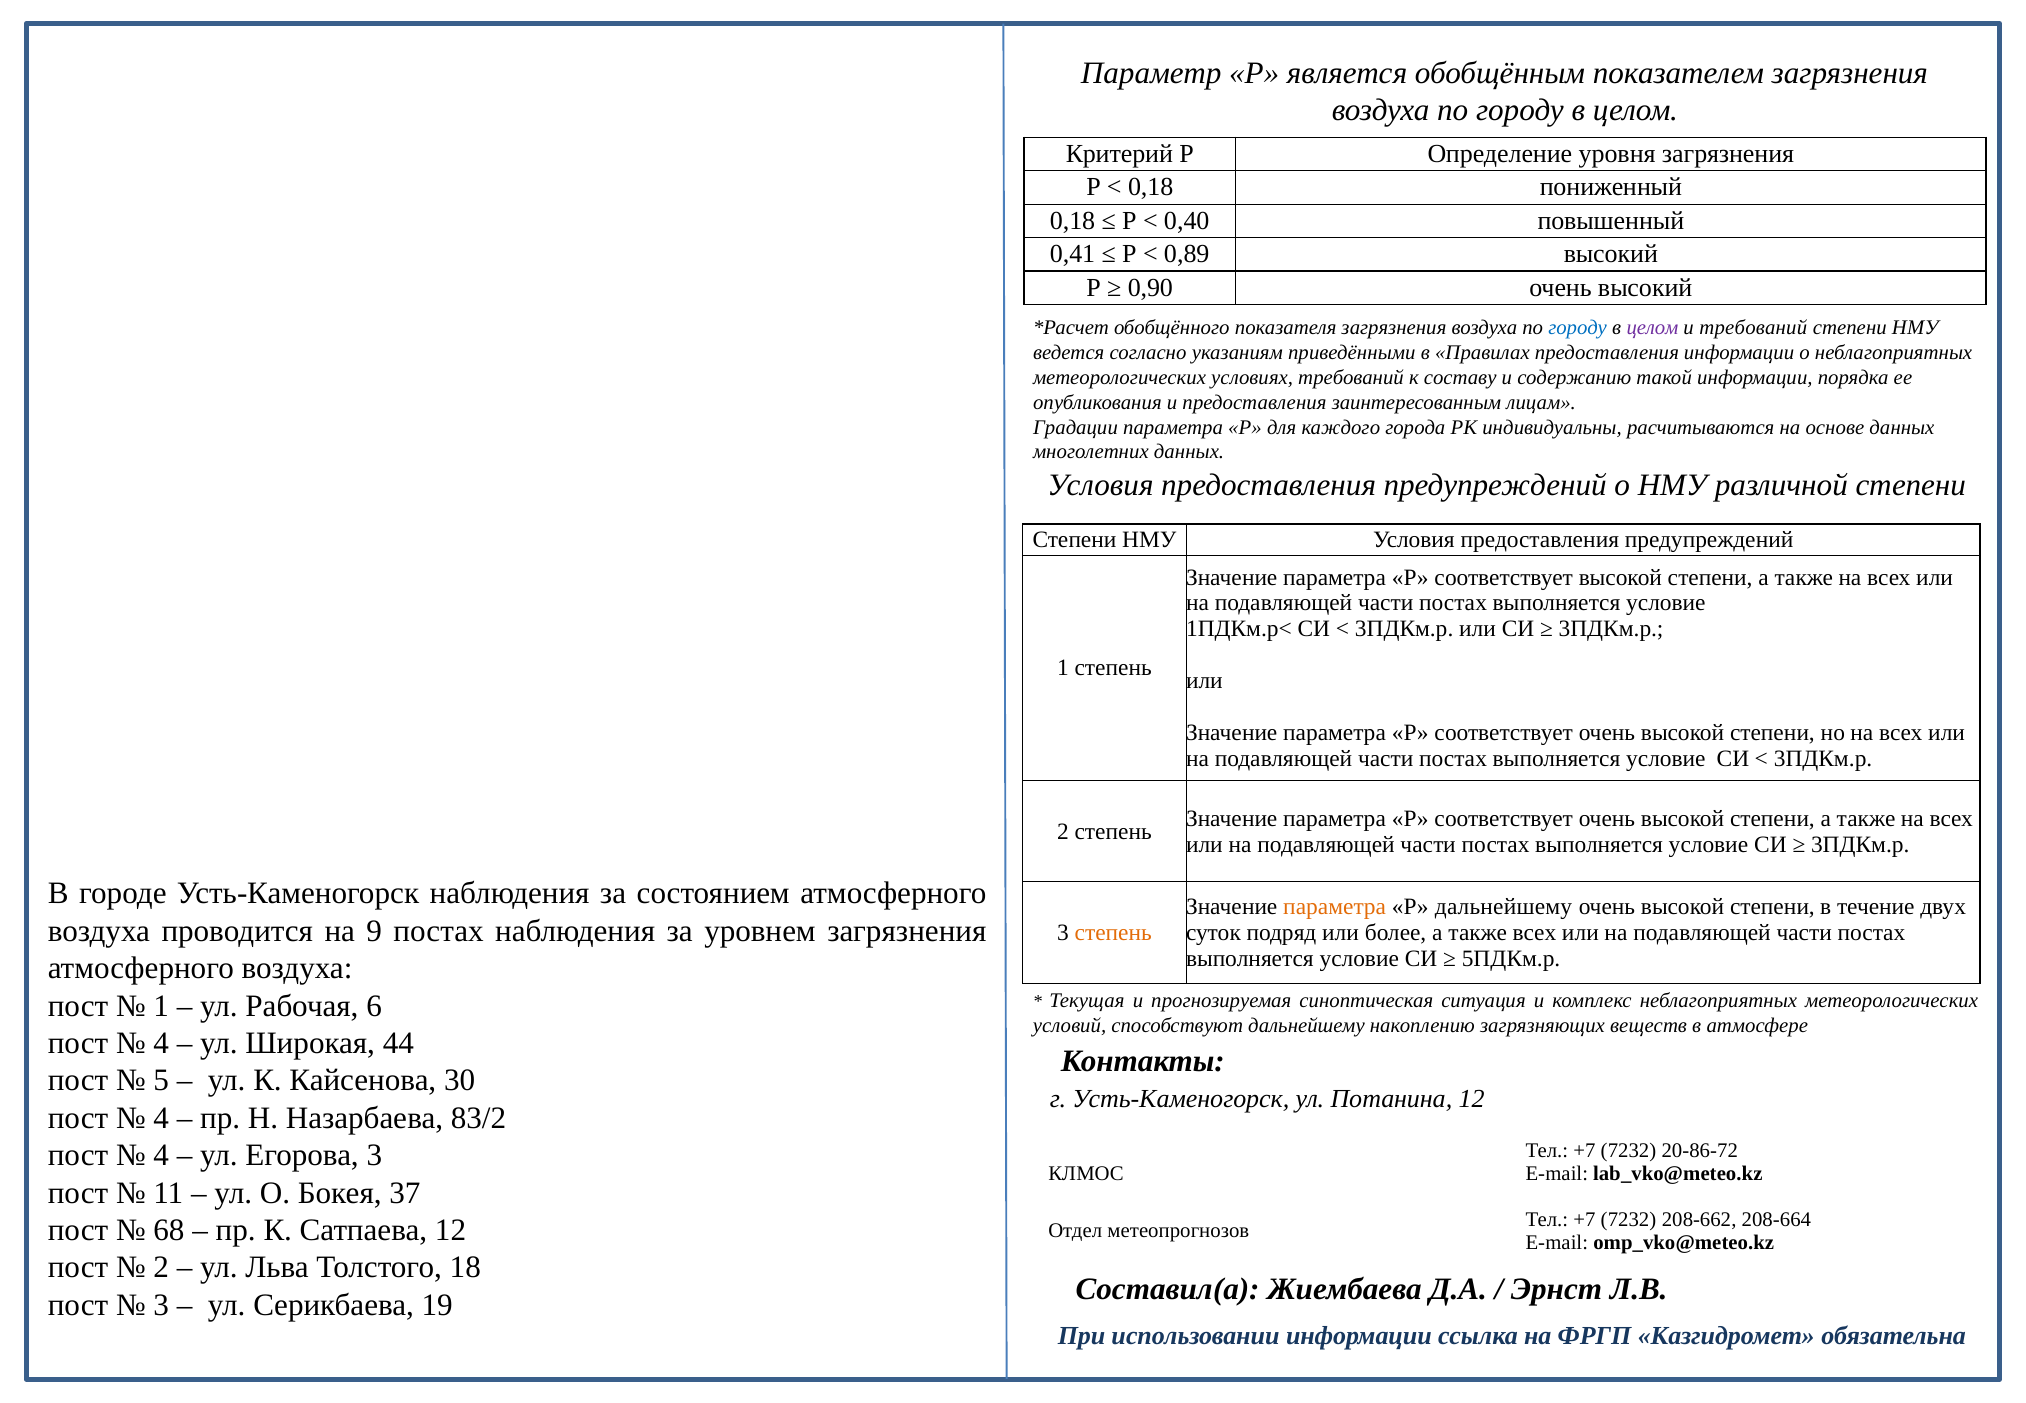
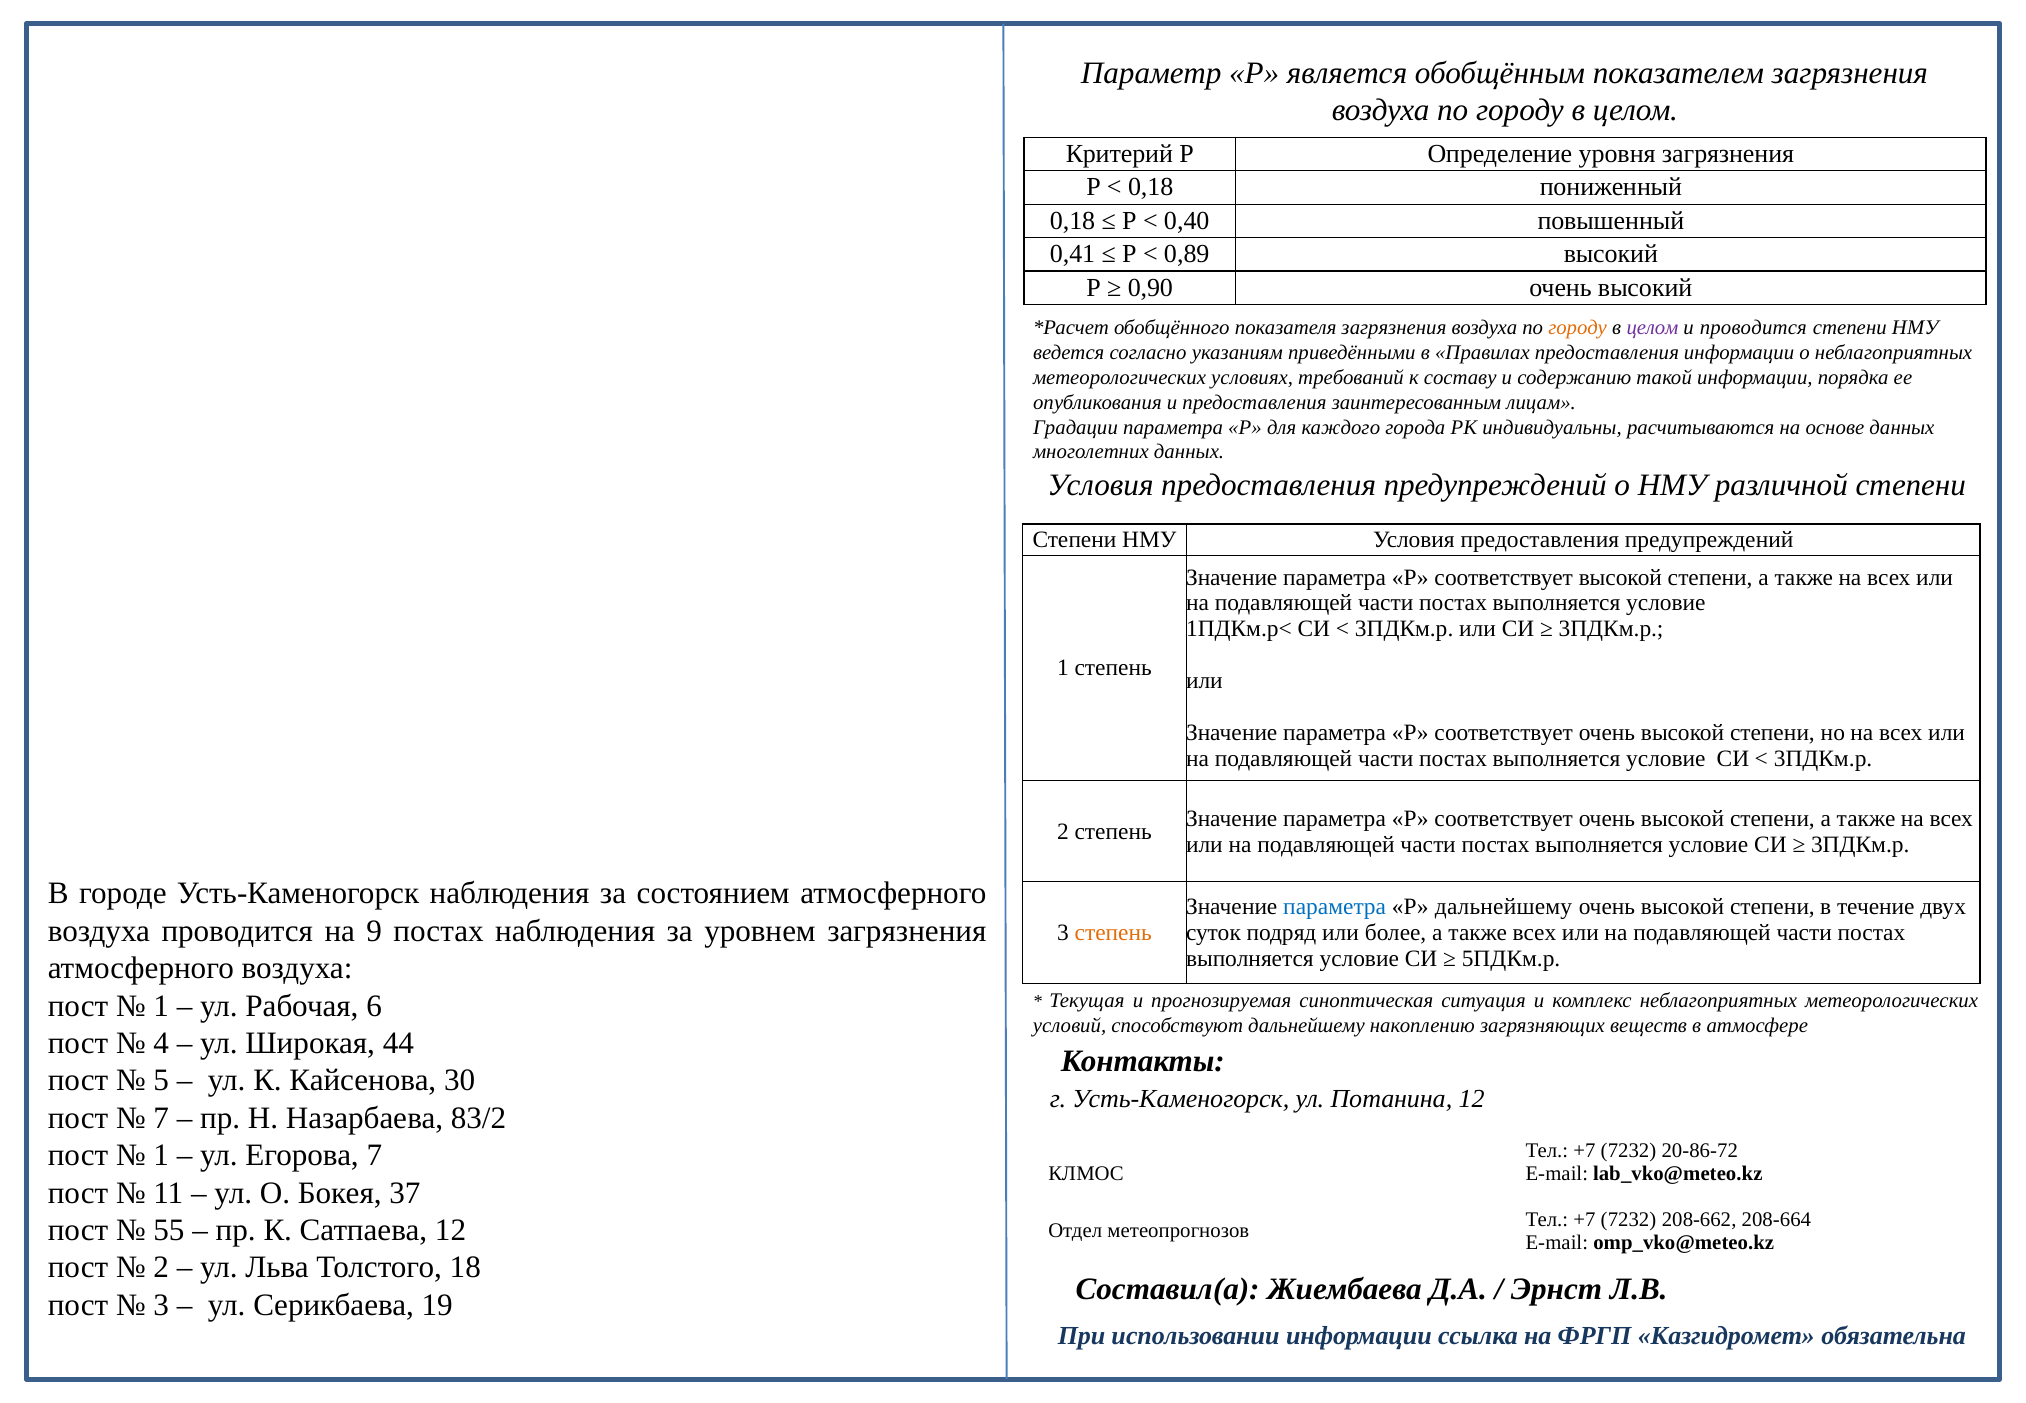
городу colour: blue -> orange (1578, 327)
и требований: требований -> проводится (1753, 327)
параметра colour: orange -> blue (1335, 907)
4: 4 -> 7 (161, 1118)
4: 4 -> 1 (161, 1155)
Егорова 3: 3 -> 7 (374, 1155)
68: 68 -> 55 (169, 1230)
